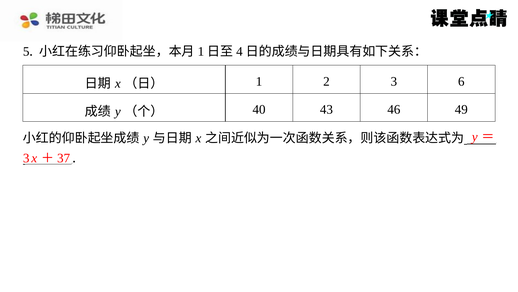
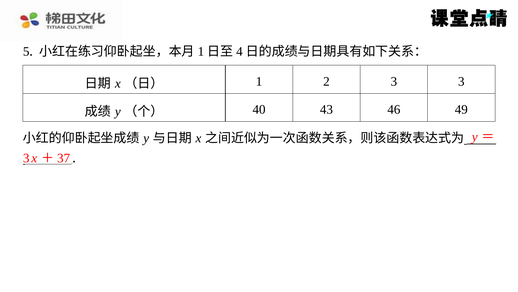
3 6: 6 -> 3 (461, 81)
